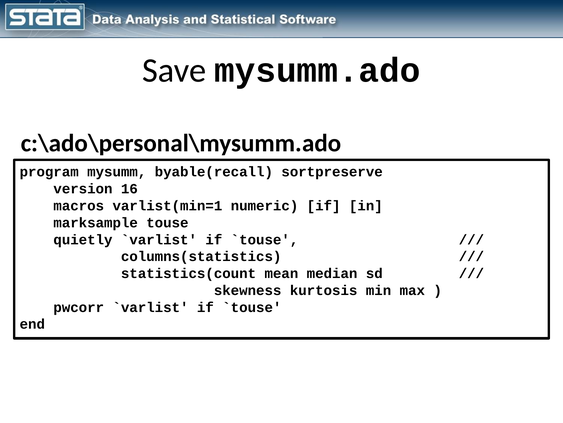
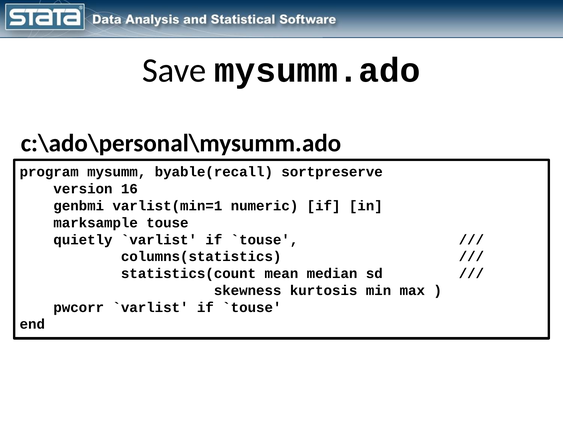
macros: macros -> genbmi (79, 205)
